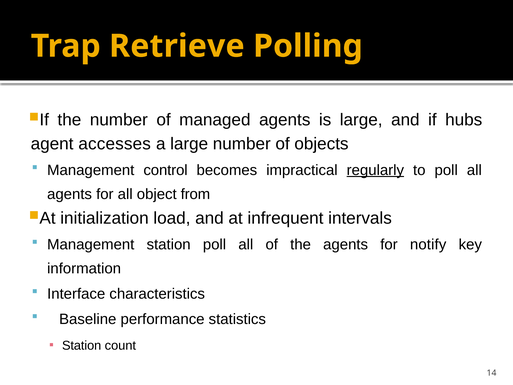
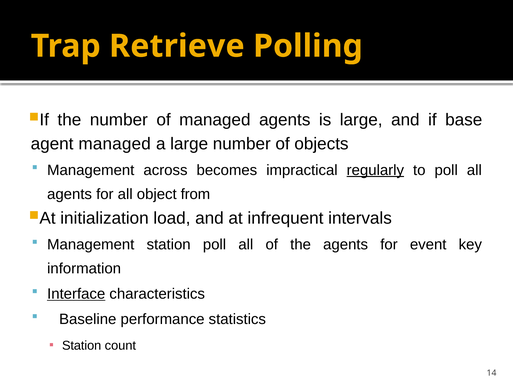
hubs: hubs -> base (464, 120)
agent accesses: accesses -> managed (115, 144)
control: control -> across (165, 170)
notify: notify -> event (428, 244)
Interface underline: none -> present (76, 294)
